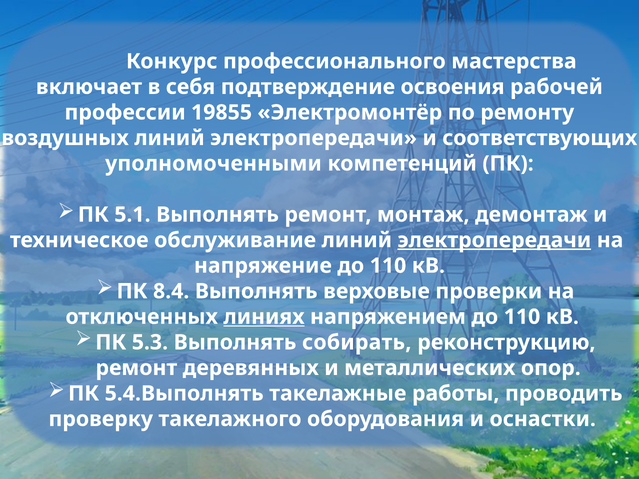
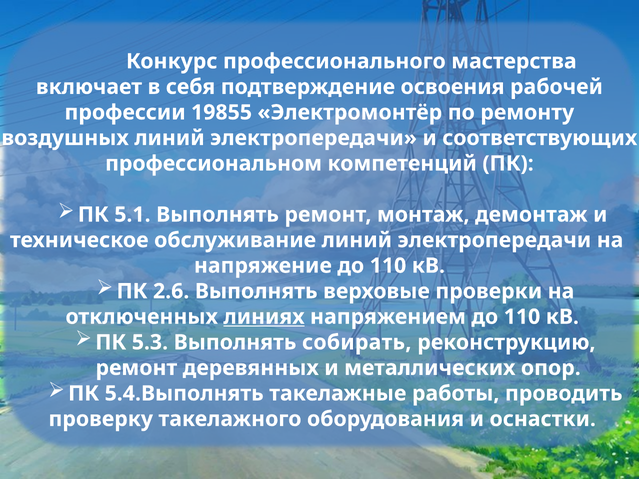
уполномоченными: уполномоченными -> профессиональном (214, 164)
электропередачи underline: present -> none (494, 240)
8.4: 8.4 -> 2.6 (171, 291)
